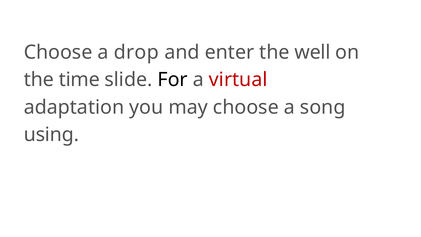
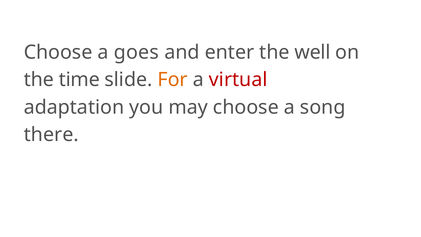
drop: drop -> goes (136, 52)
For colour: black -> orange (173, 80)
using: using -> there (51, 135)
